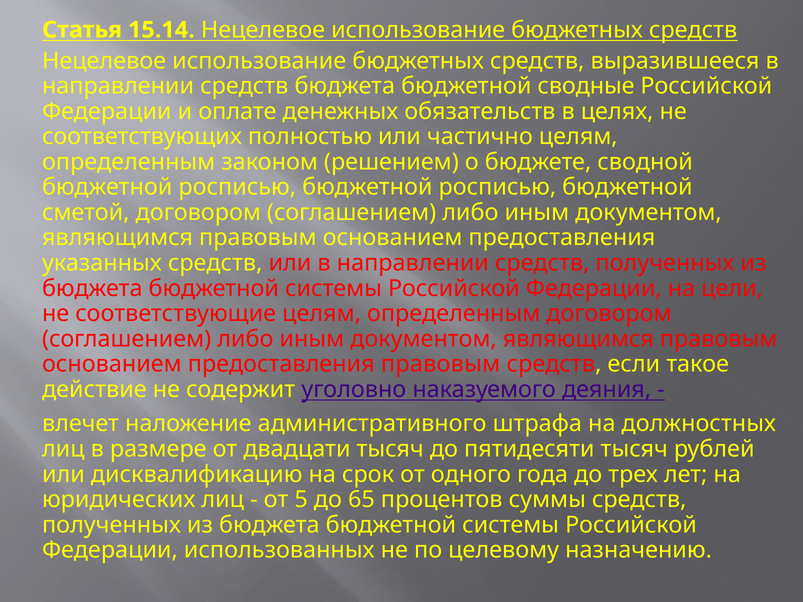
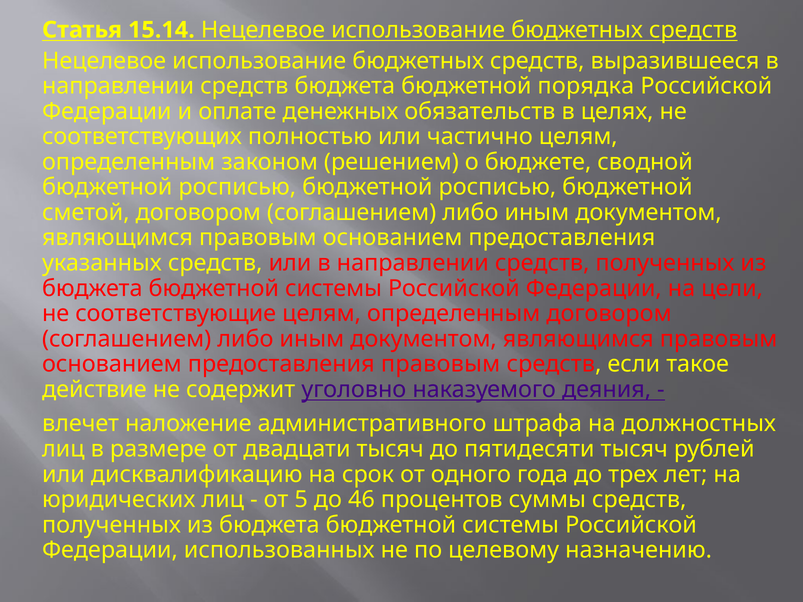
сводные: сводные -> порядка (586, 86)
65: 65 -> 46 (361, 500)
